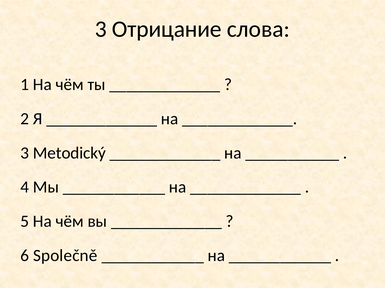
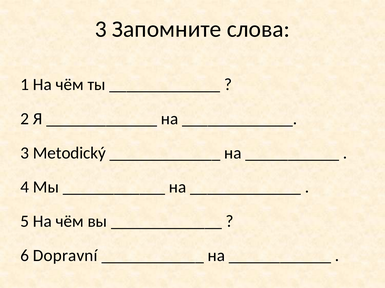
Отрицание: Отрицание -> Запомните (167, 29)
Společně: Společně -> Dopravní (65, 256)
